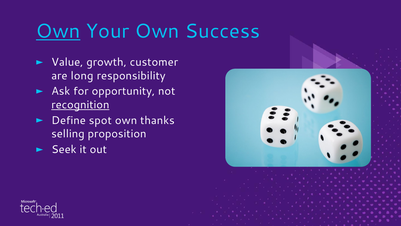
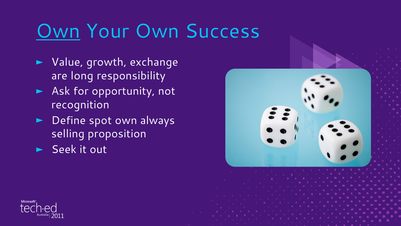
customer: customer -> exchange (154, 62)
recognition underline: present -> none (80, 105)
thanks: thanks -> always (158, 120)
